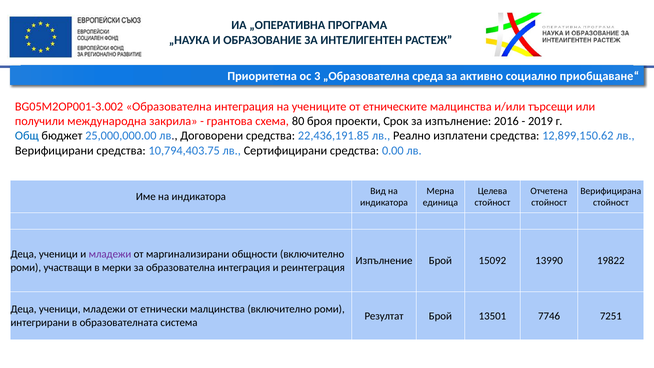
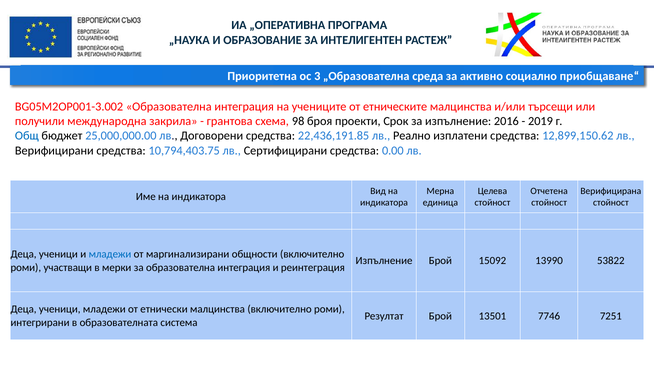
80: 80 -> 98 (298, 121)
младежи colour: purple -> blue (110, 254)
19822: 19822 -> 53822 (611, 261)
